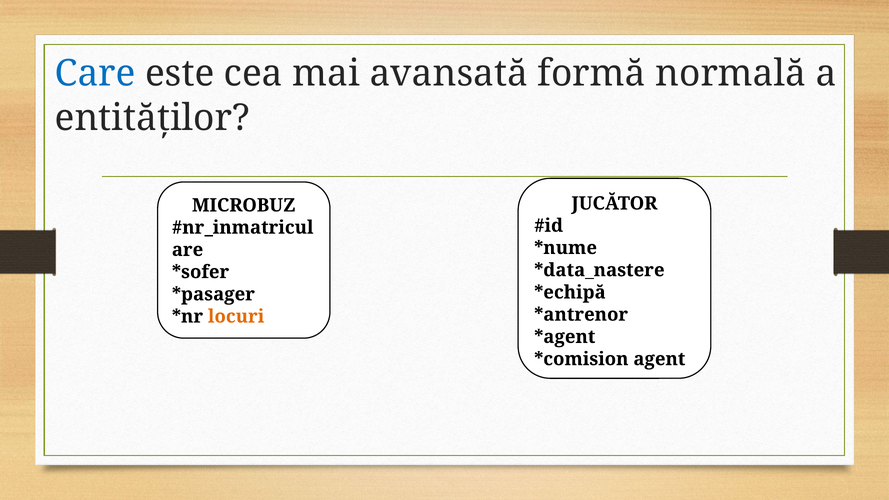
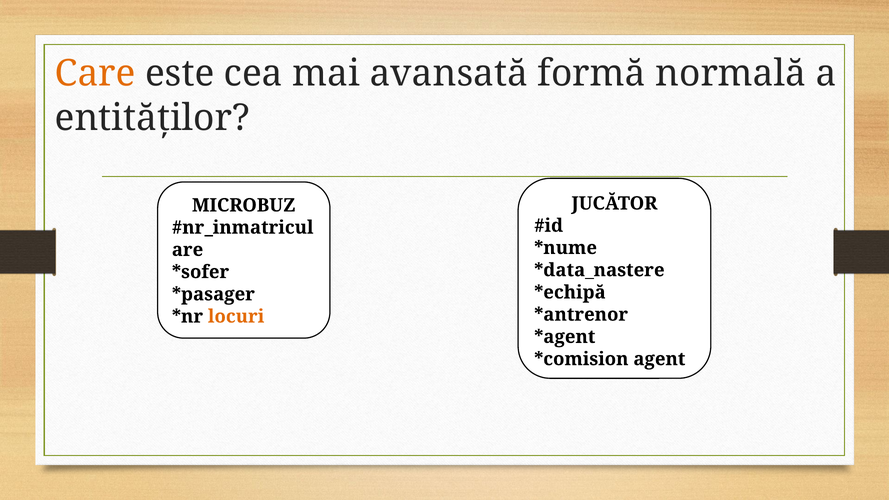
Care colour: blue -> orange (95, 74)
